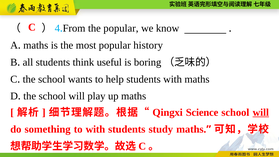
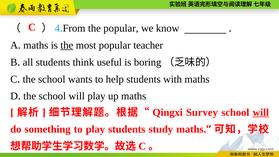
the underline: none -> present (67, 45)
history: history -> teacher (148, 45)
Science: Science -> Survey (202, 112)
to with: with -> play (95, 129)
